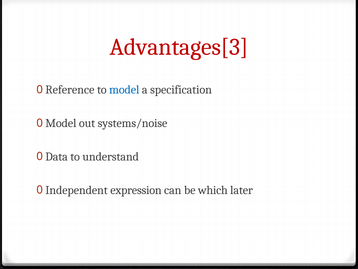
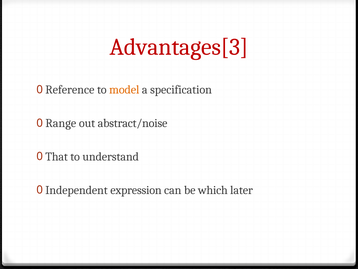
model colour: blue -> orange (124, 90)
Model: Model -> Range (61, 123)
systems/noise: systems/noise -> abstract/noise (133, 123)
Data: Data -> That (57, 156)
